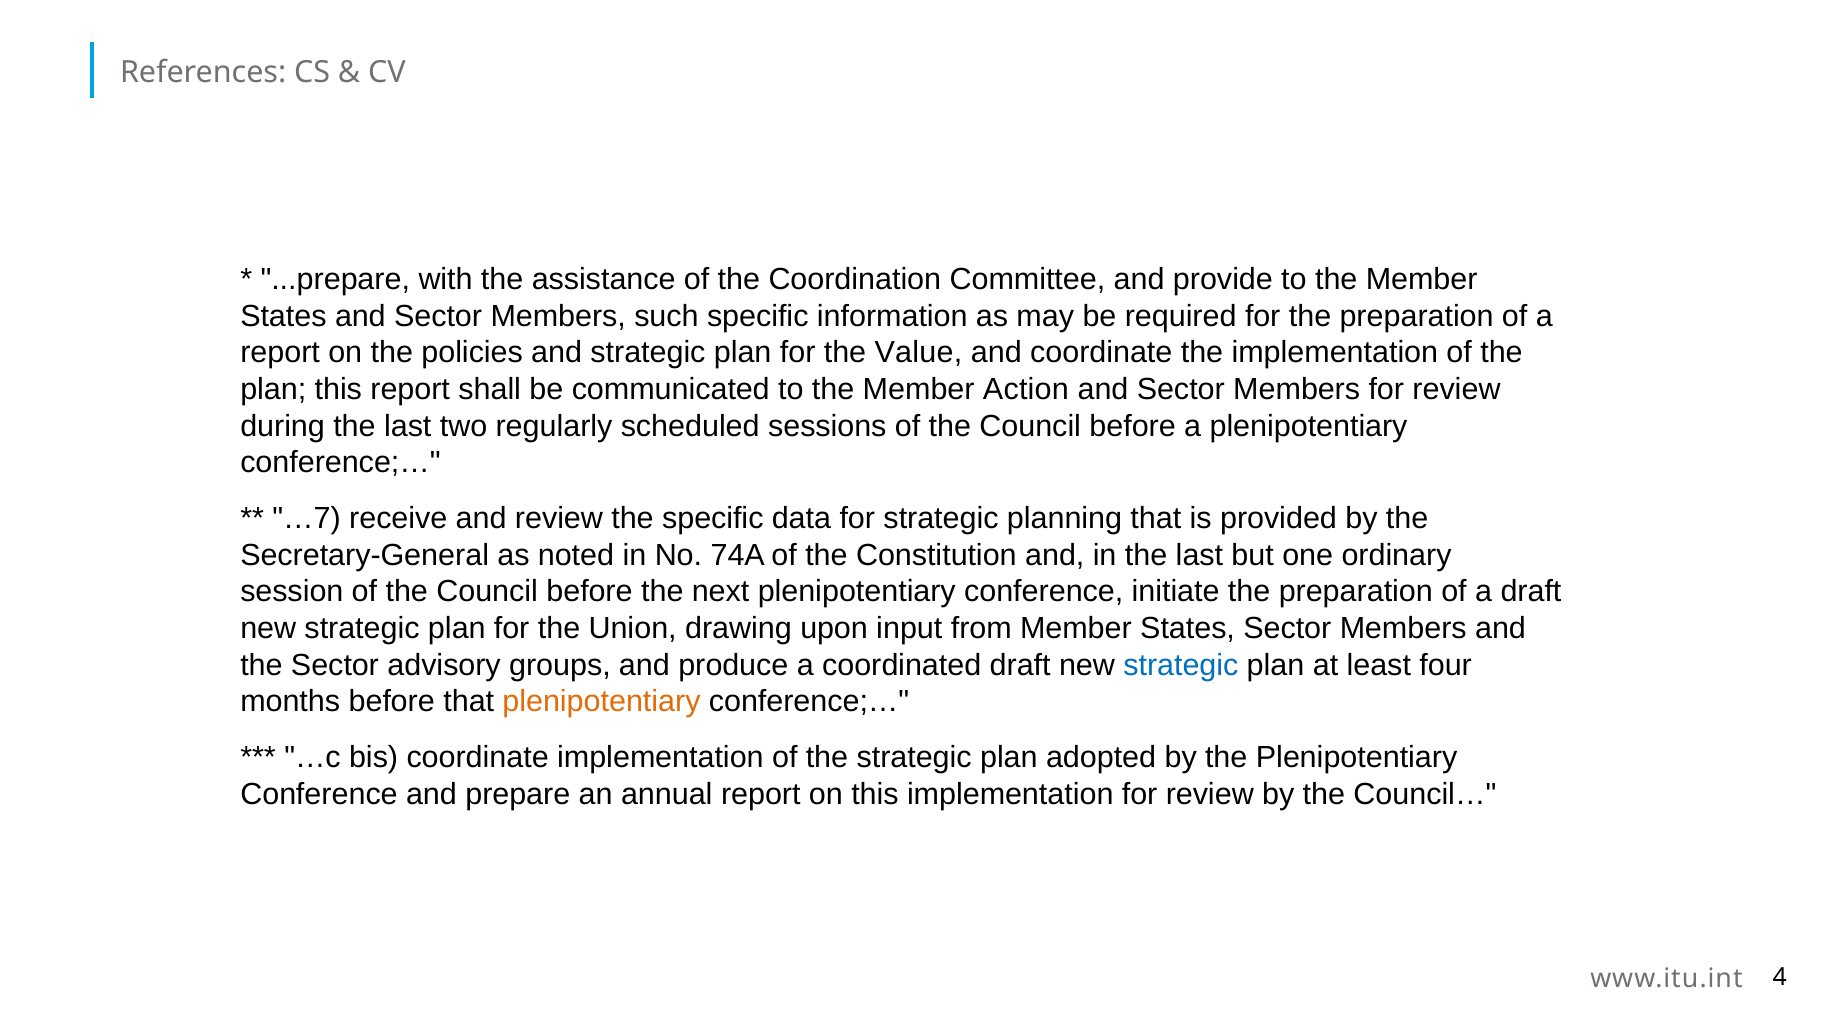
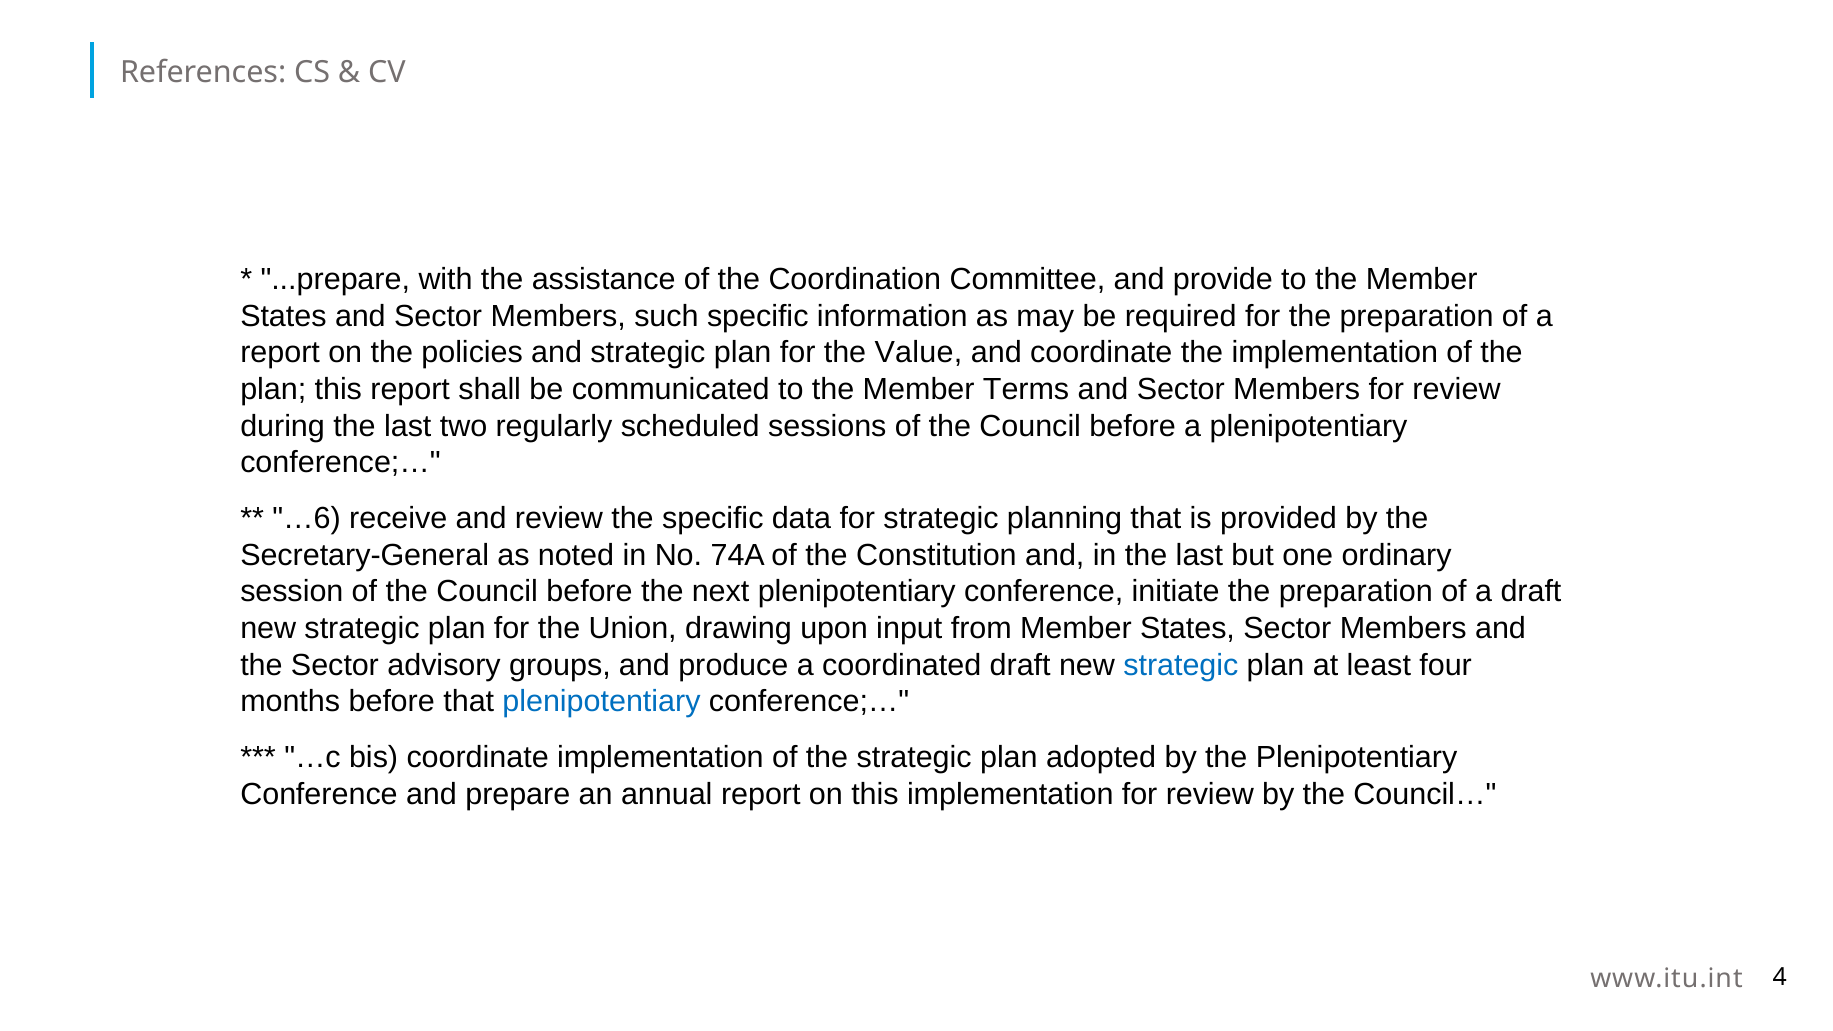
Action: Action -> Terms (1026, 390)
…7: …7 -> …6 (307, 519)
plenipotentiary colour: orange -> blue (601, 702)
